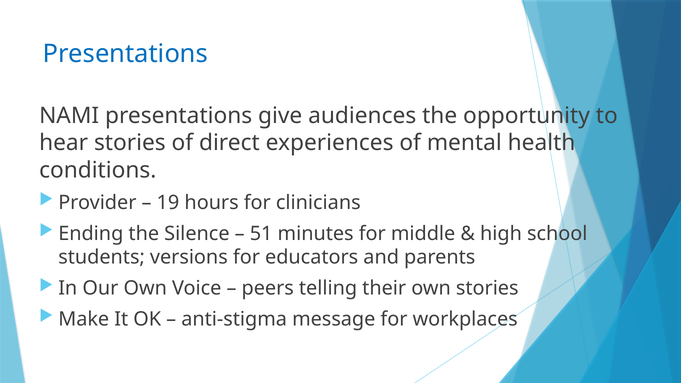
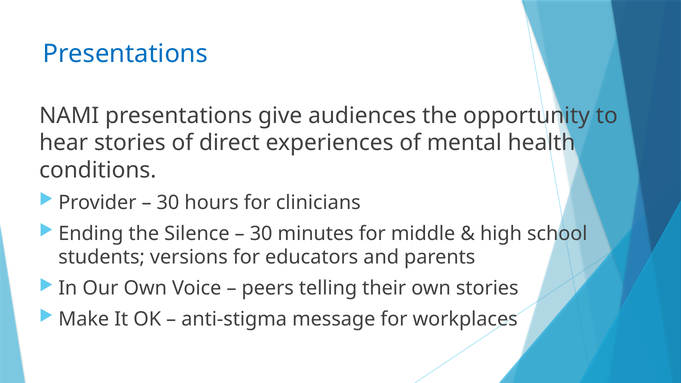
19: 19 -> 30 (168, 203)
51: 51 -> 30 (261, 234)
